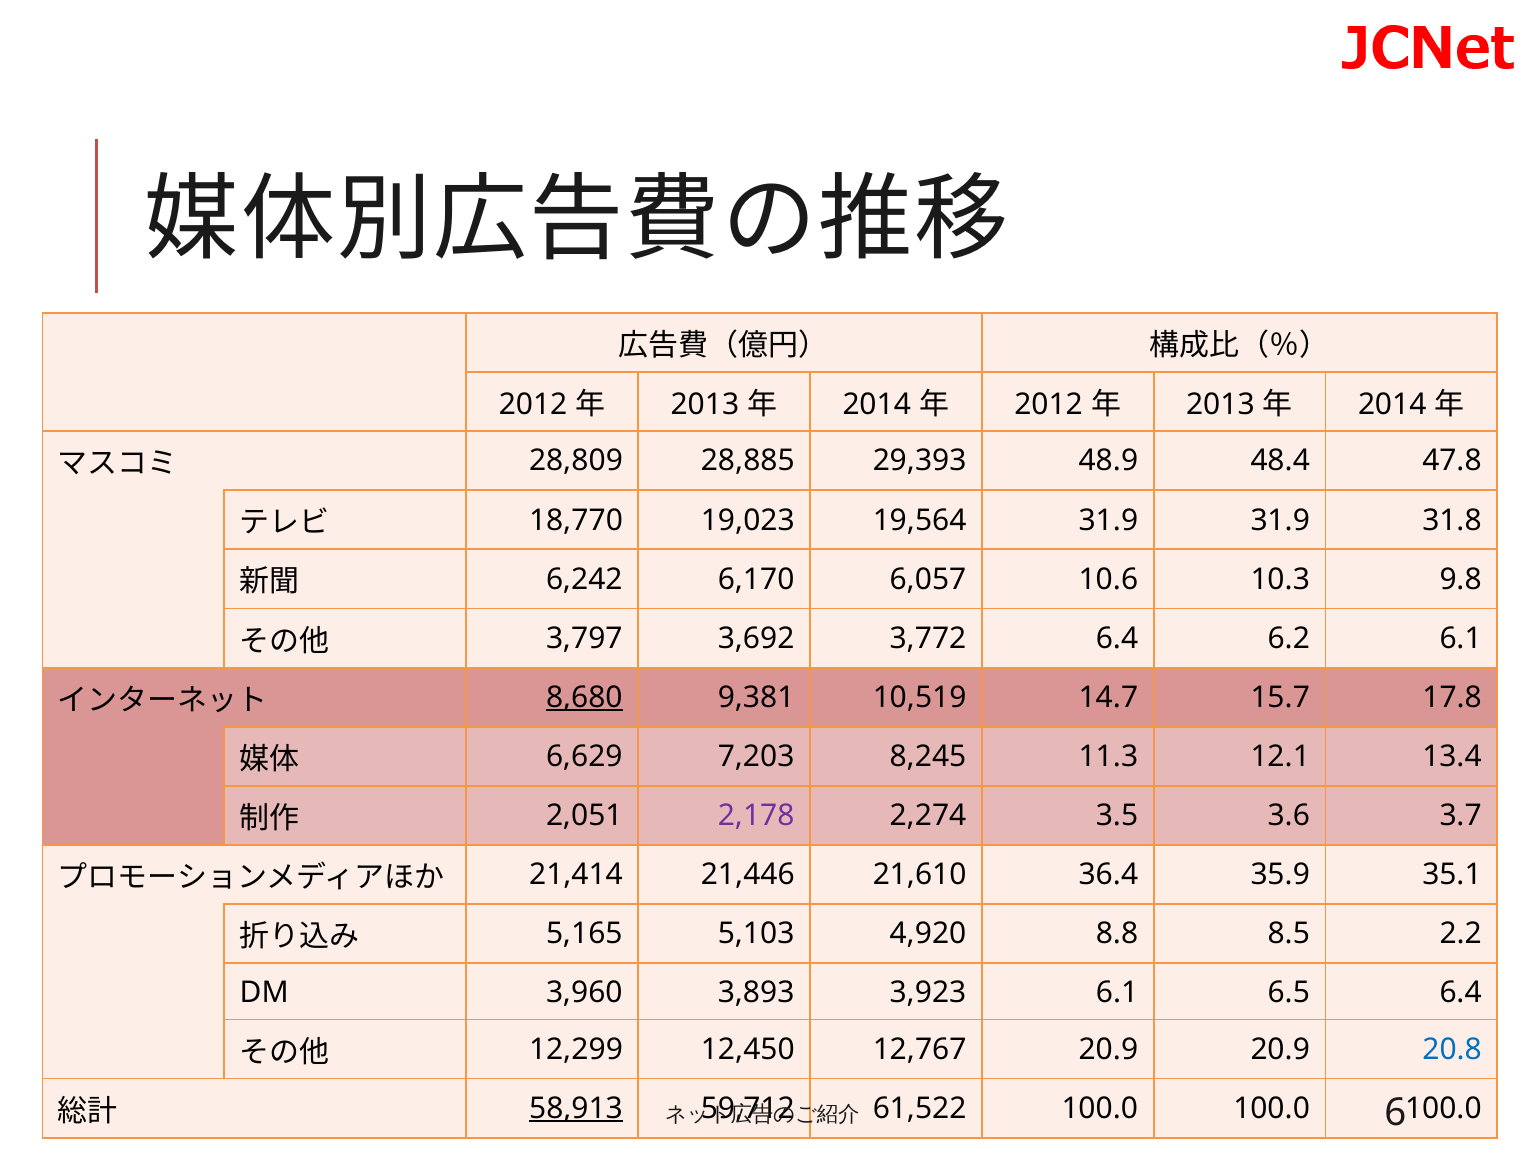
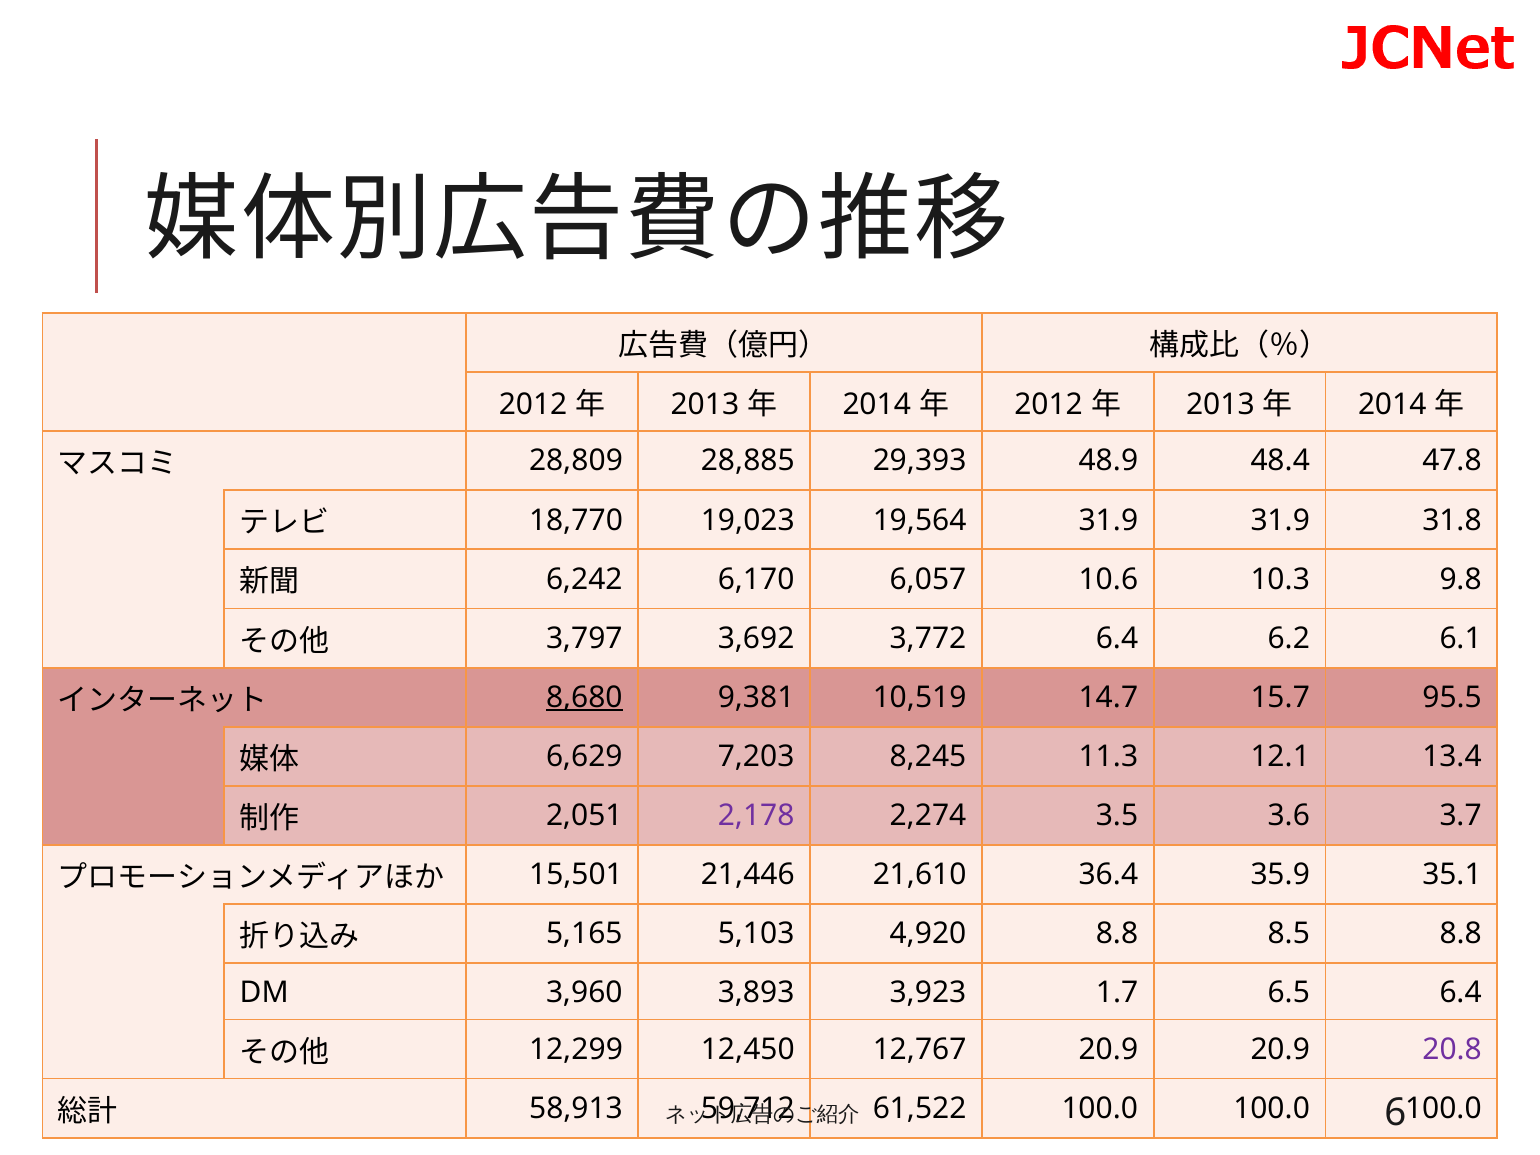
17.8: 17.8 -> 95.5 (1452, 697)
21,414: 21,414 -> 15,501 (576, 875)
8.5 2.2: 2.2 -> 8.8 (1461, 934)
3,923 6.1: 6.1 -> 1.7 (1117, 993)
20.8 colour: blue -> purple (1452, 1049)
58,913 underline: present -> none (576, 1108)
